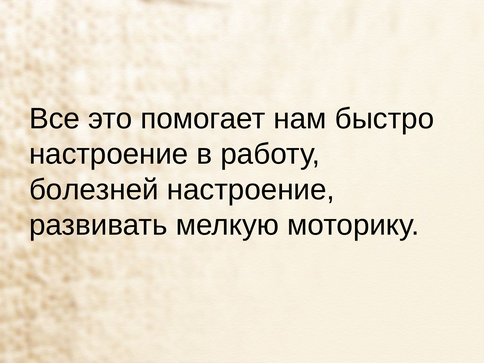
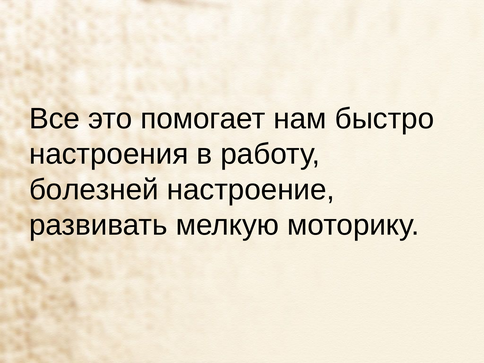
настроение: настроение -> настроения (109, 154)
